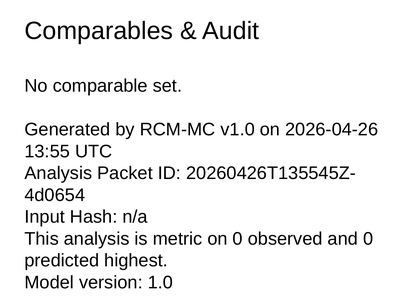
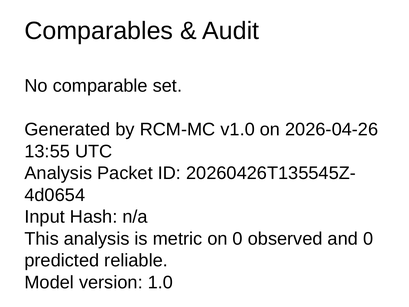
highest: highest -> reliable (136, 260)
